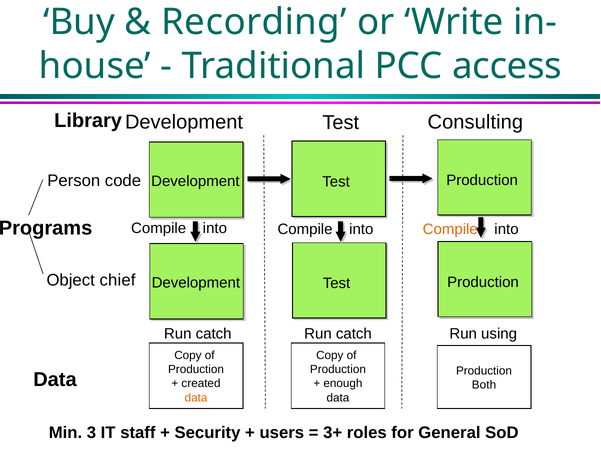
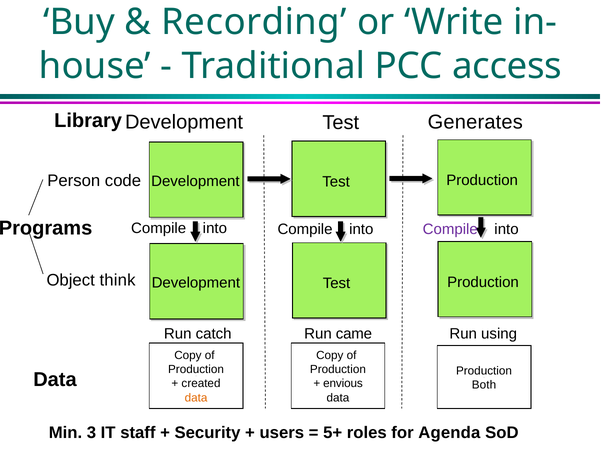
Consulting: Consulting -> Generates (475, 122)
Compile colour: orange -> purple (450, 229)
chief: chief -> think (118, 280)
catch: catch -> came (354, 334)
enough: enough -> envious (343, 383)
3+: 3+ -> 5+ (333, 433)
General: General -> Agenda (449, 433)
